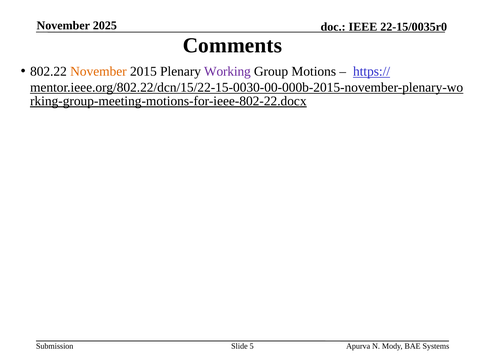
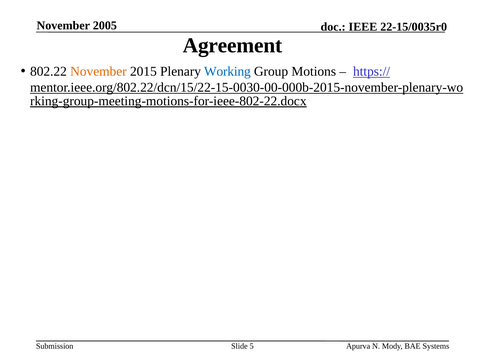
2025: 2025 -> 2005 (105, 25)
Comments: Comments -> Agreement (233, 46)
Working colour: purple -> blue (227, 71)
